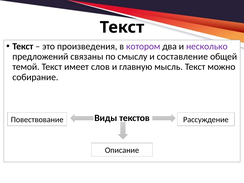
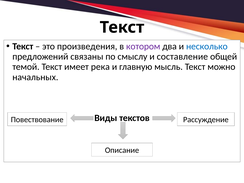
несколько colour: purple -> blue (207, 46)
слов: слов -> река (100, 67)
собирание: собирание -> начальных (35, 77)
